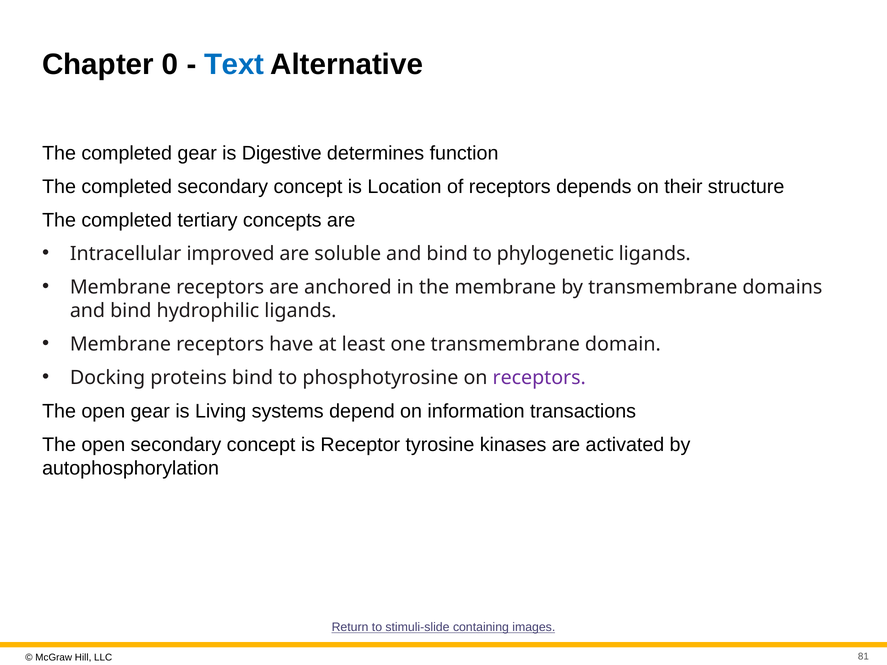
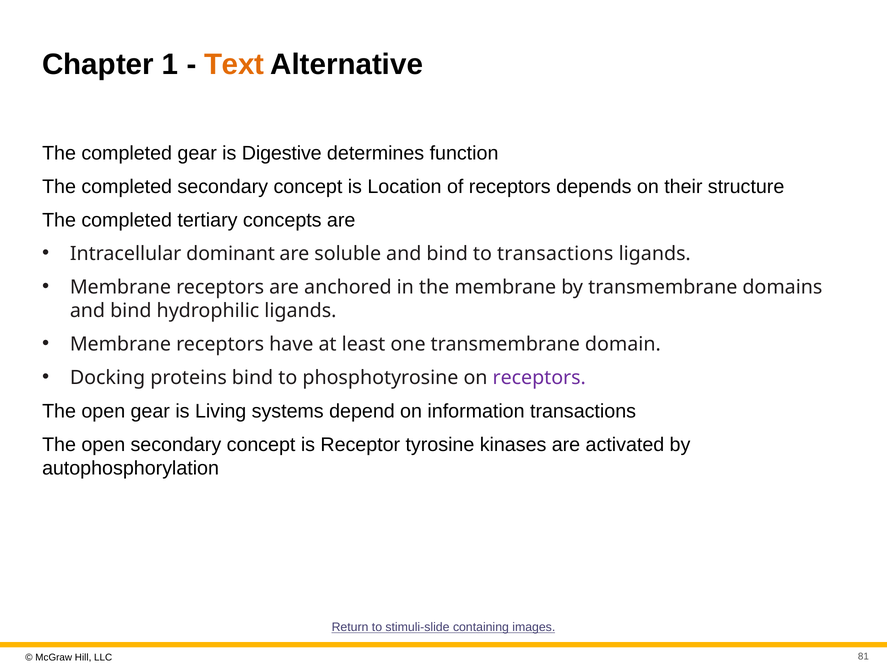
0: 0 -> 1 (170, 65)
Text colour: blue -> orange (234, 65)
improved: improved -> dominant (231, 254)
to phylogenetic: phylogenetic -> transactions (555, 254)
